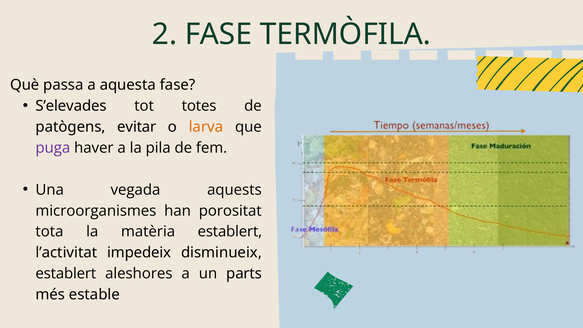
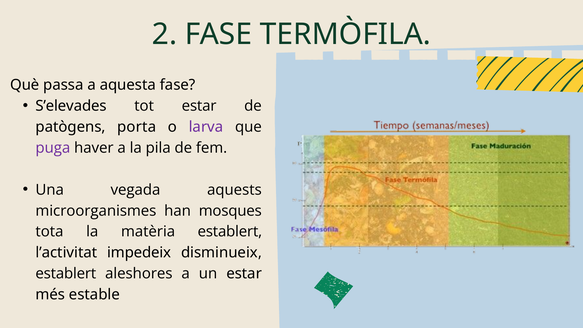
tot totes: totes -> estar (199, 106)
evitar: evitar -> porta (137, 127)
larva colour: orange -> purple (206, 127)
porositat: porositat -> mosques (230, 211)
un parts: parts -> estar (244, 274)
